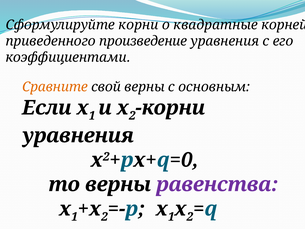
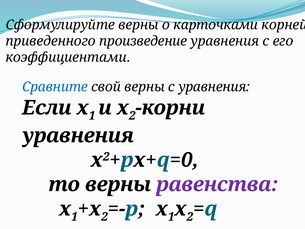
Сформулируйте корни: корни -> верны (138, 25)
квадратные: квадратные -> карточками (216, 25)
Сравните colour: orange -> blue (55, 87)
с основным: основным -> уравнения (214, 87)
